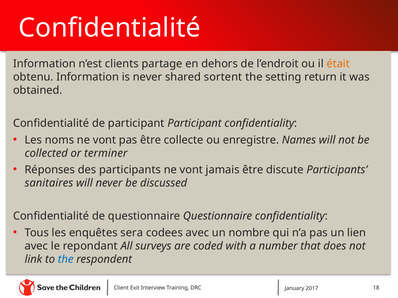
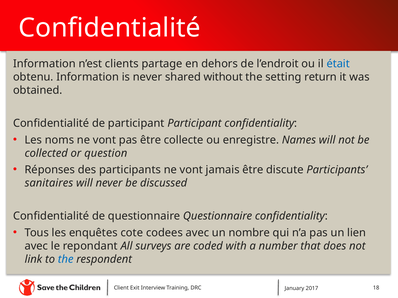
était colour: orange -> blue (338, 64)
sortent: sortent -> without (223, 77)
terminer: terminer -> question (106, 153)
sera: sera -> cote (132, 233)
